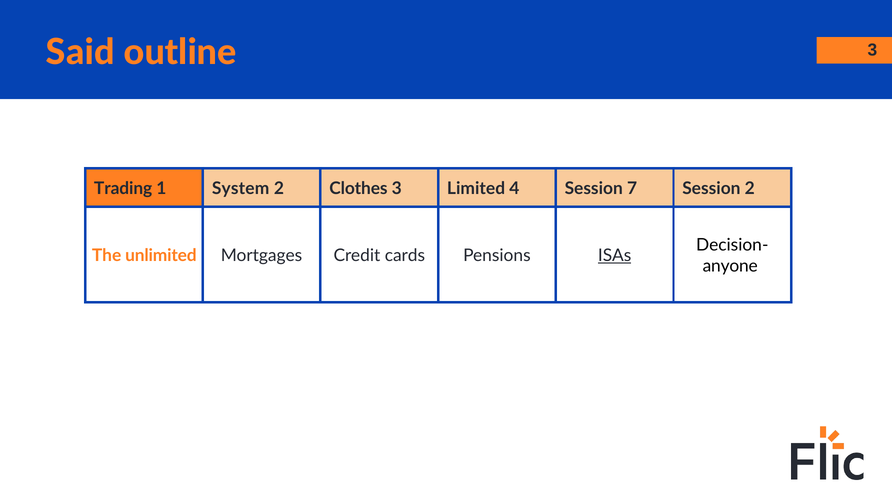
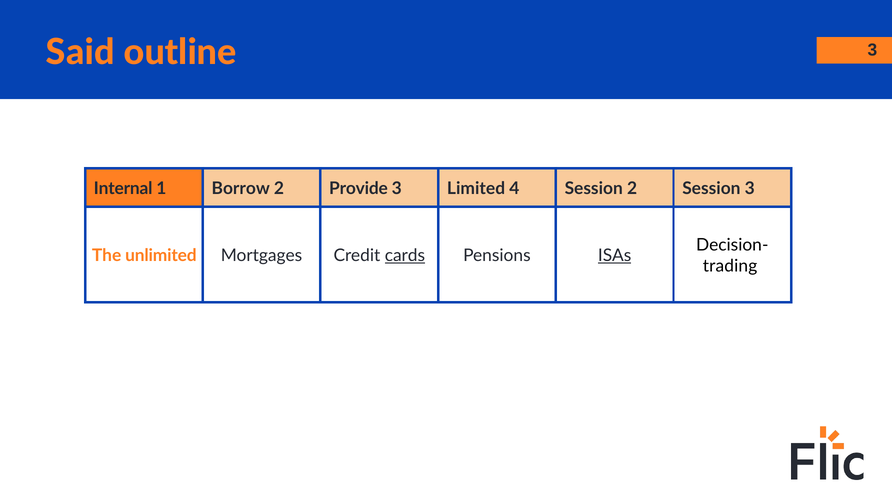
Trading: Trading -> Internal (123, 188)
System: System -> Borrow (241, 188)
Clothes: Clothes -> Provide (358, 188)
Session 7: 7 -> 2 (632, 188)
Session 2: 2 -> 3 (750, 188)
cards underline: none -> present (405, 255)
anyone: anyone -> trading (730, 266)
